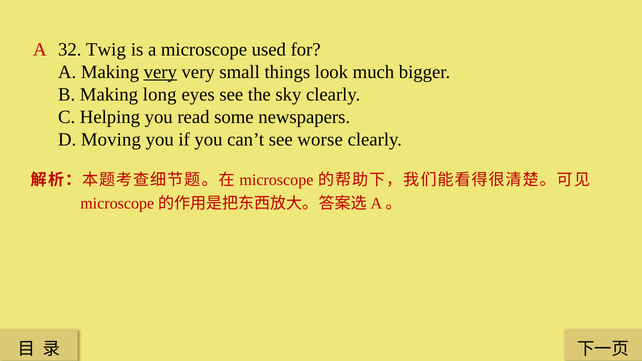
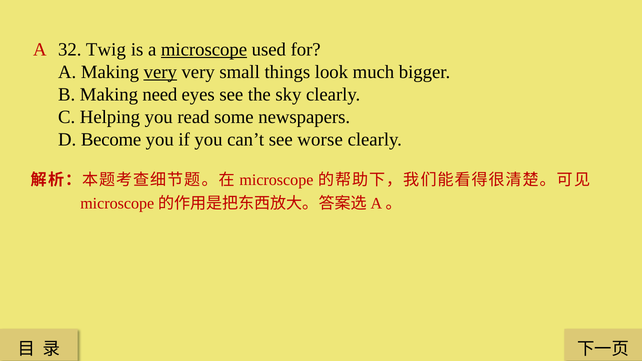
microscope underline: none -> present (204, 50)
long: long -> need (160, 94)
Moving: Moving -> Become (111, 139)
